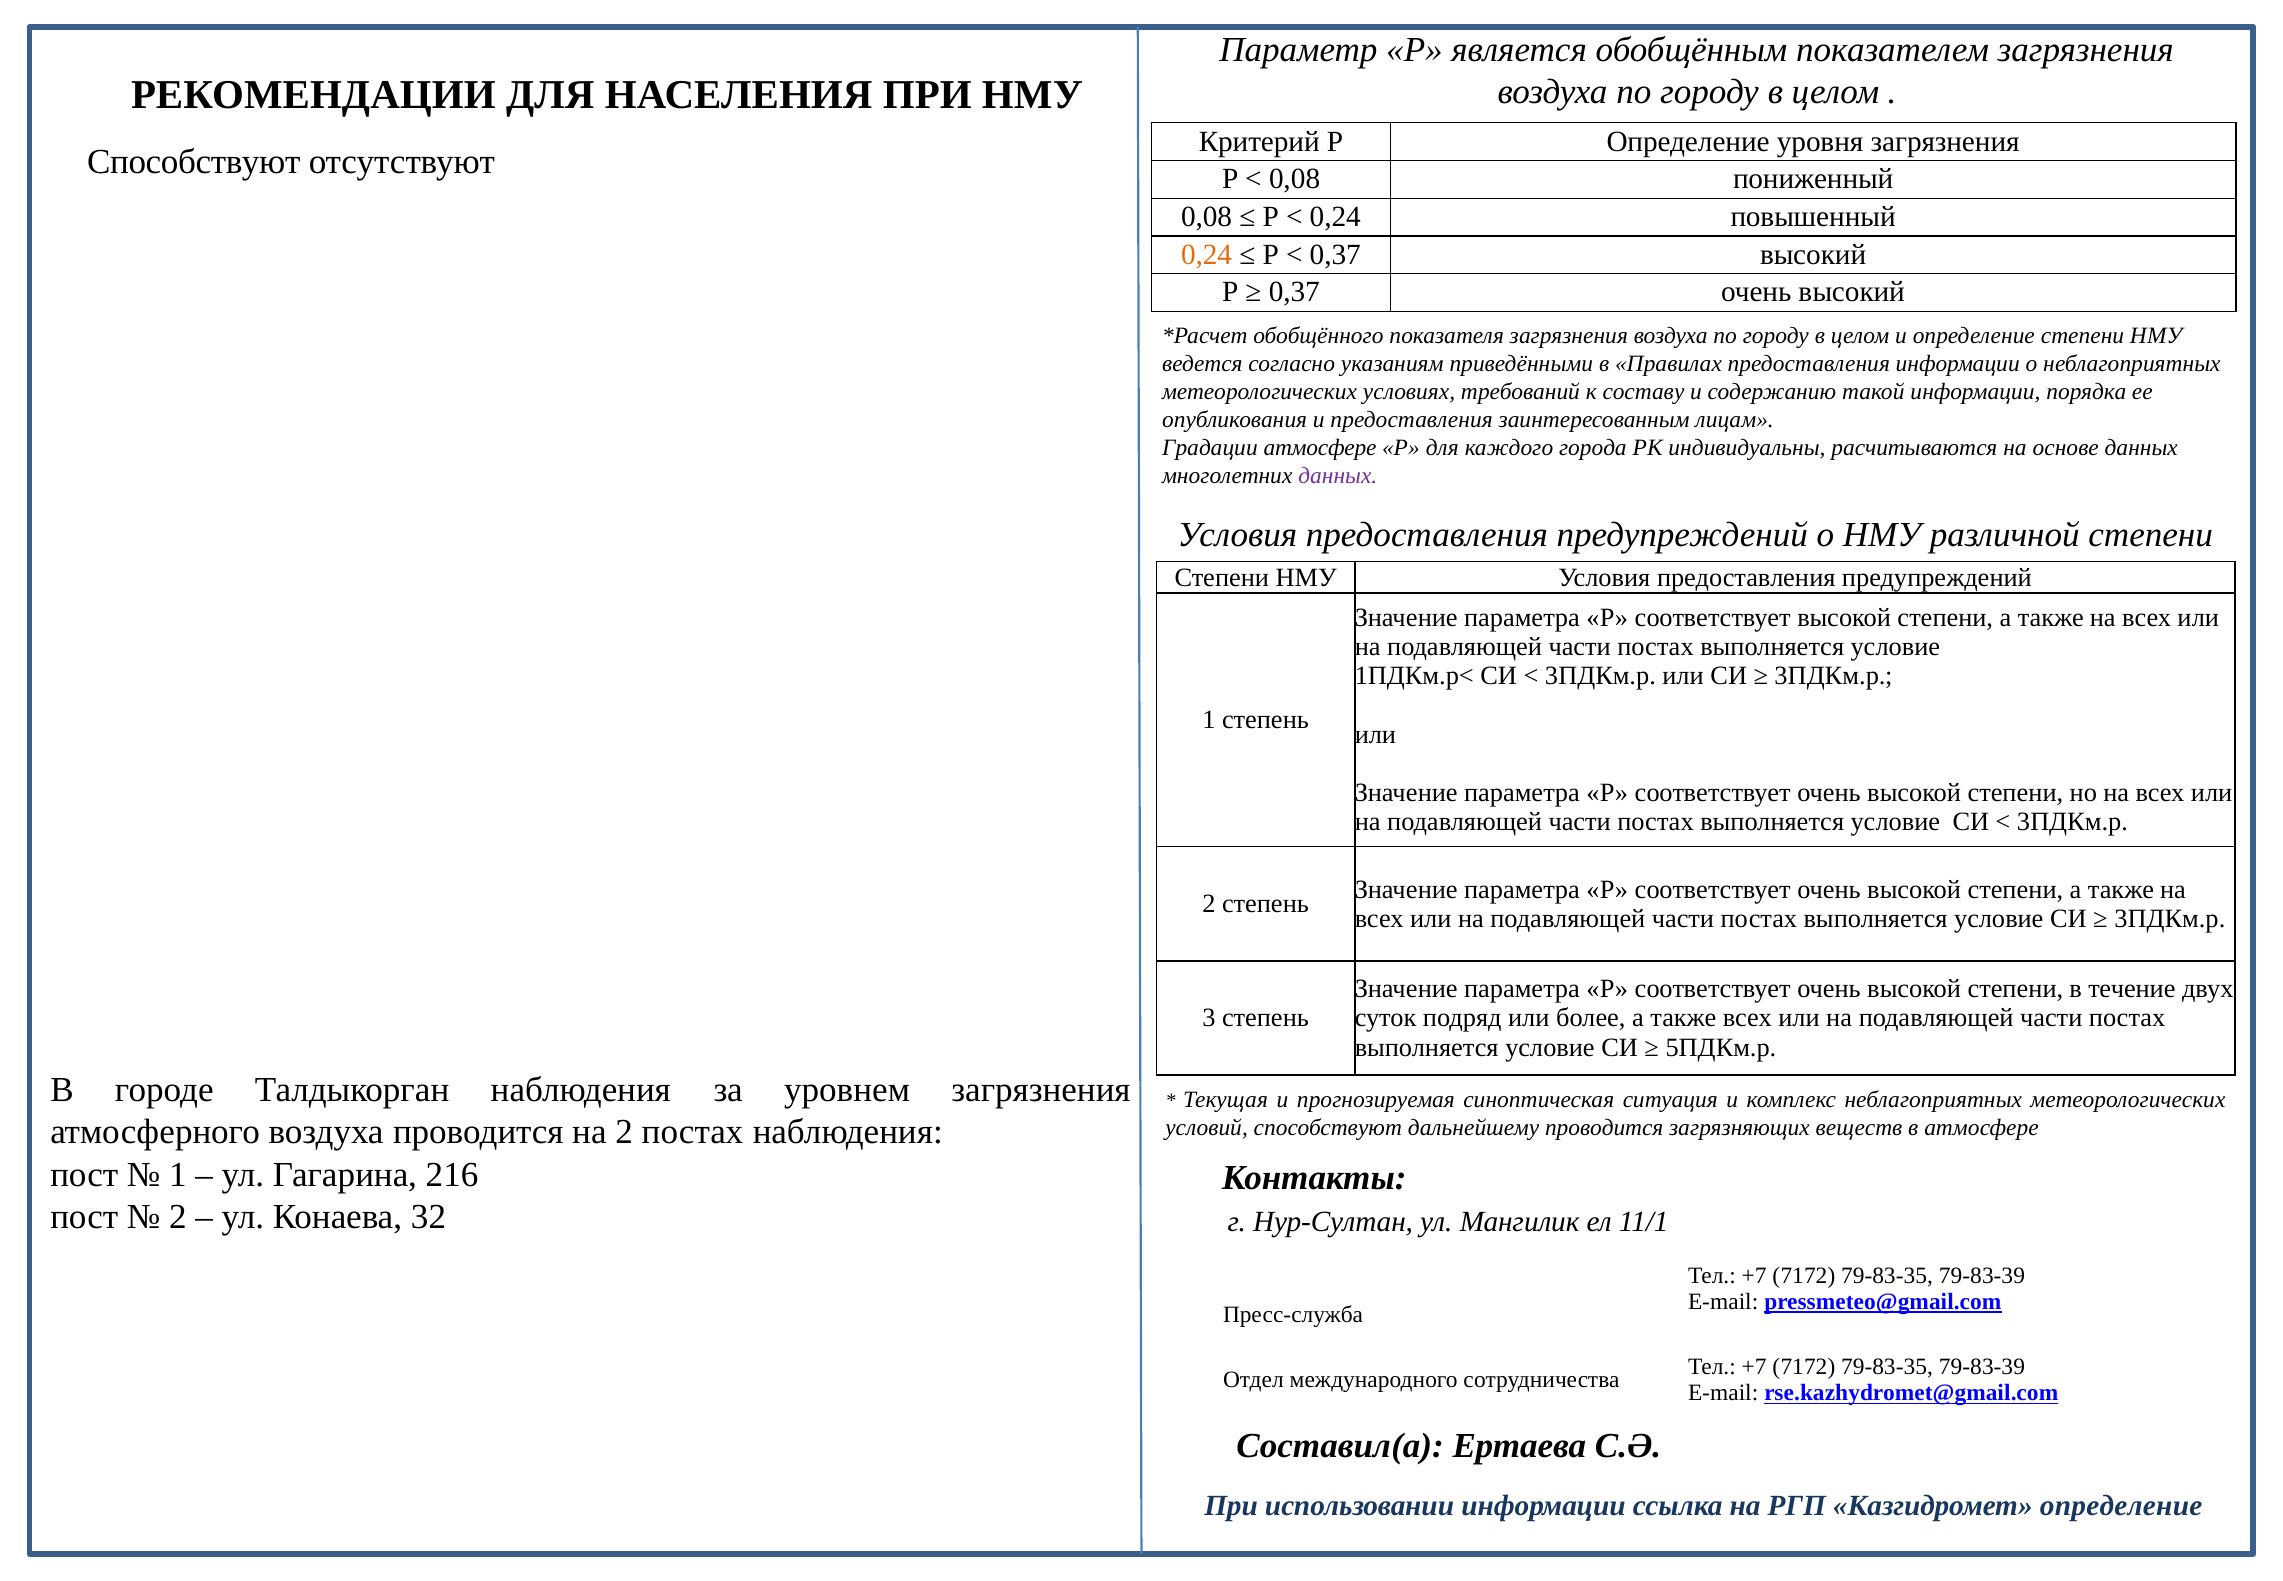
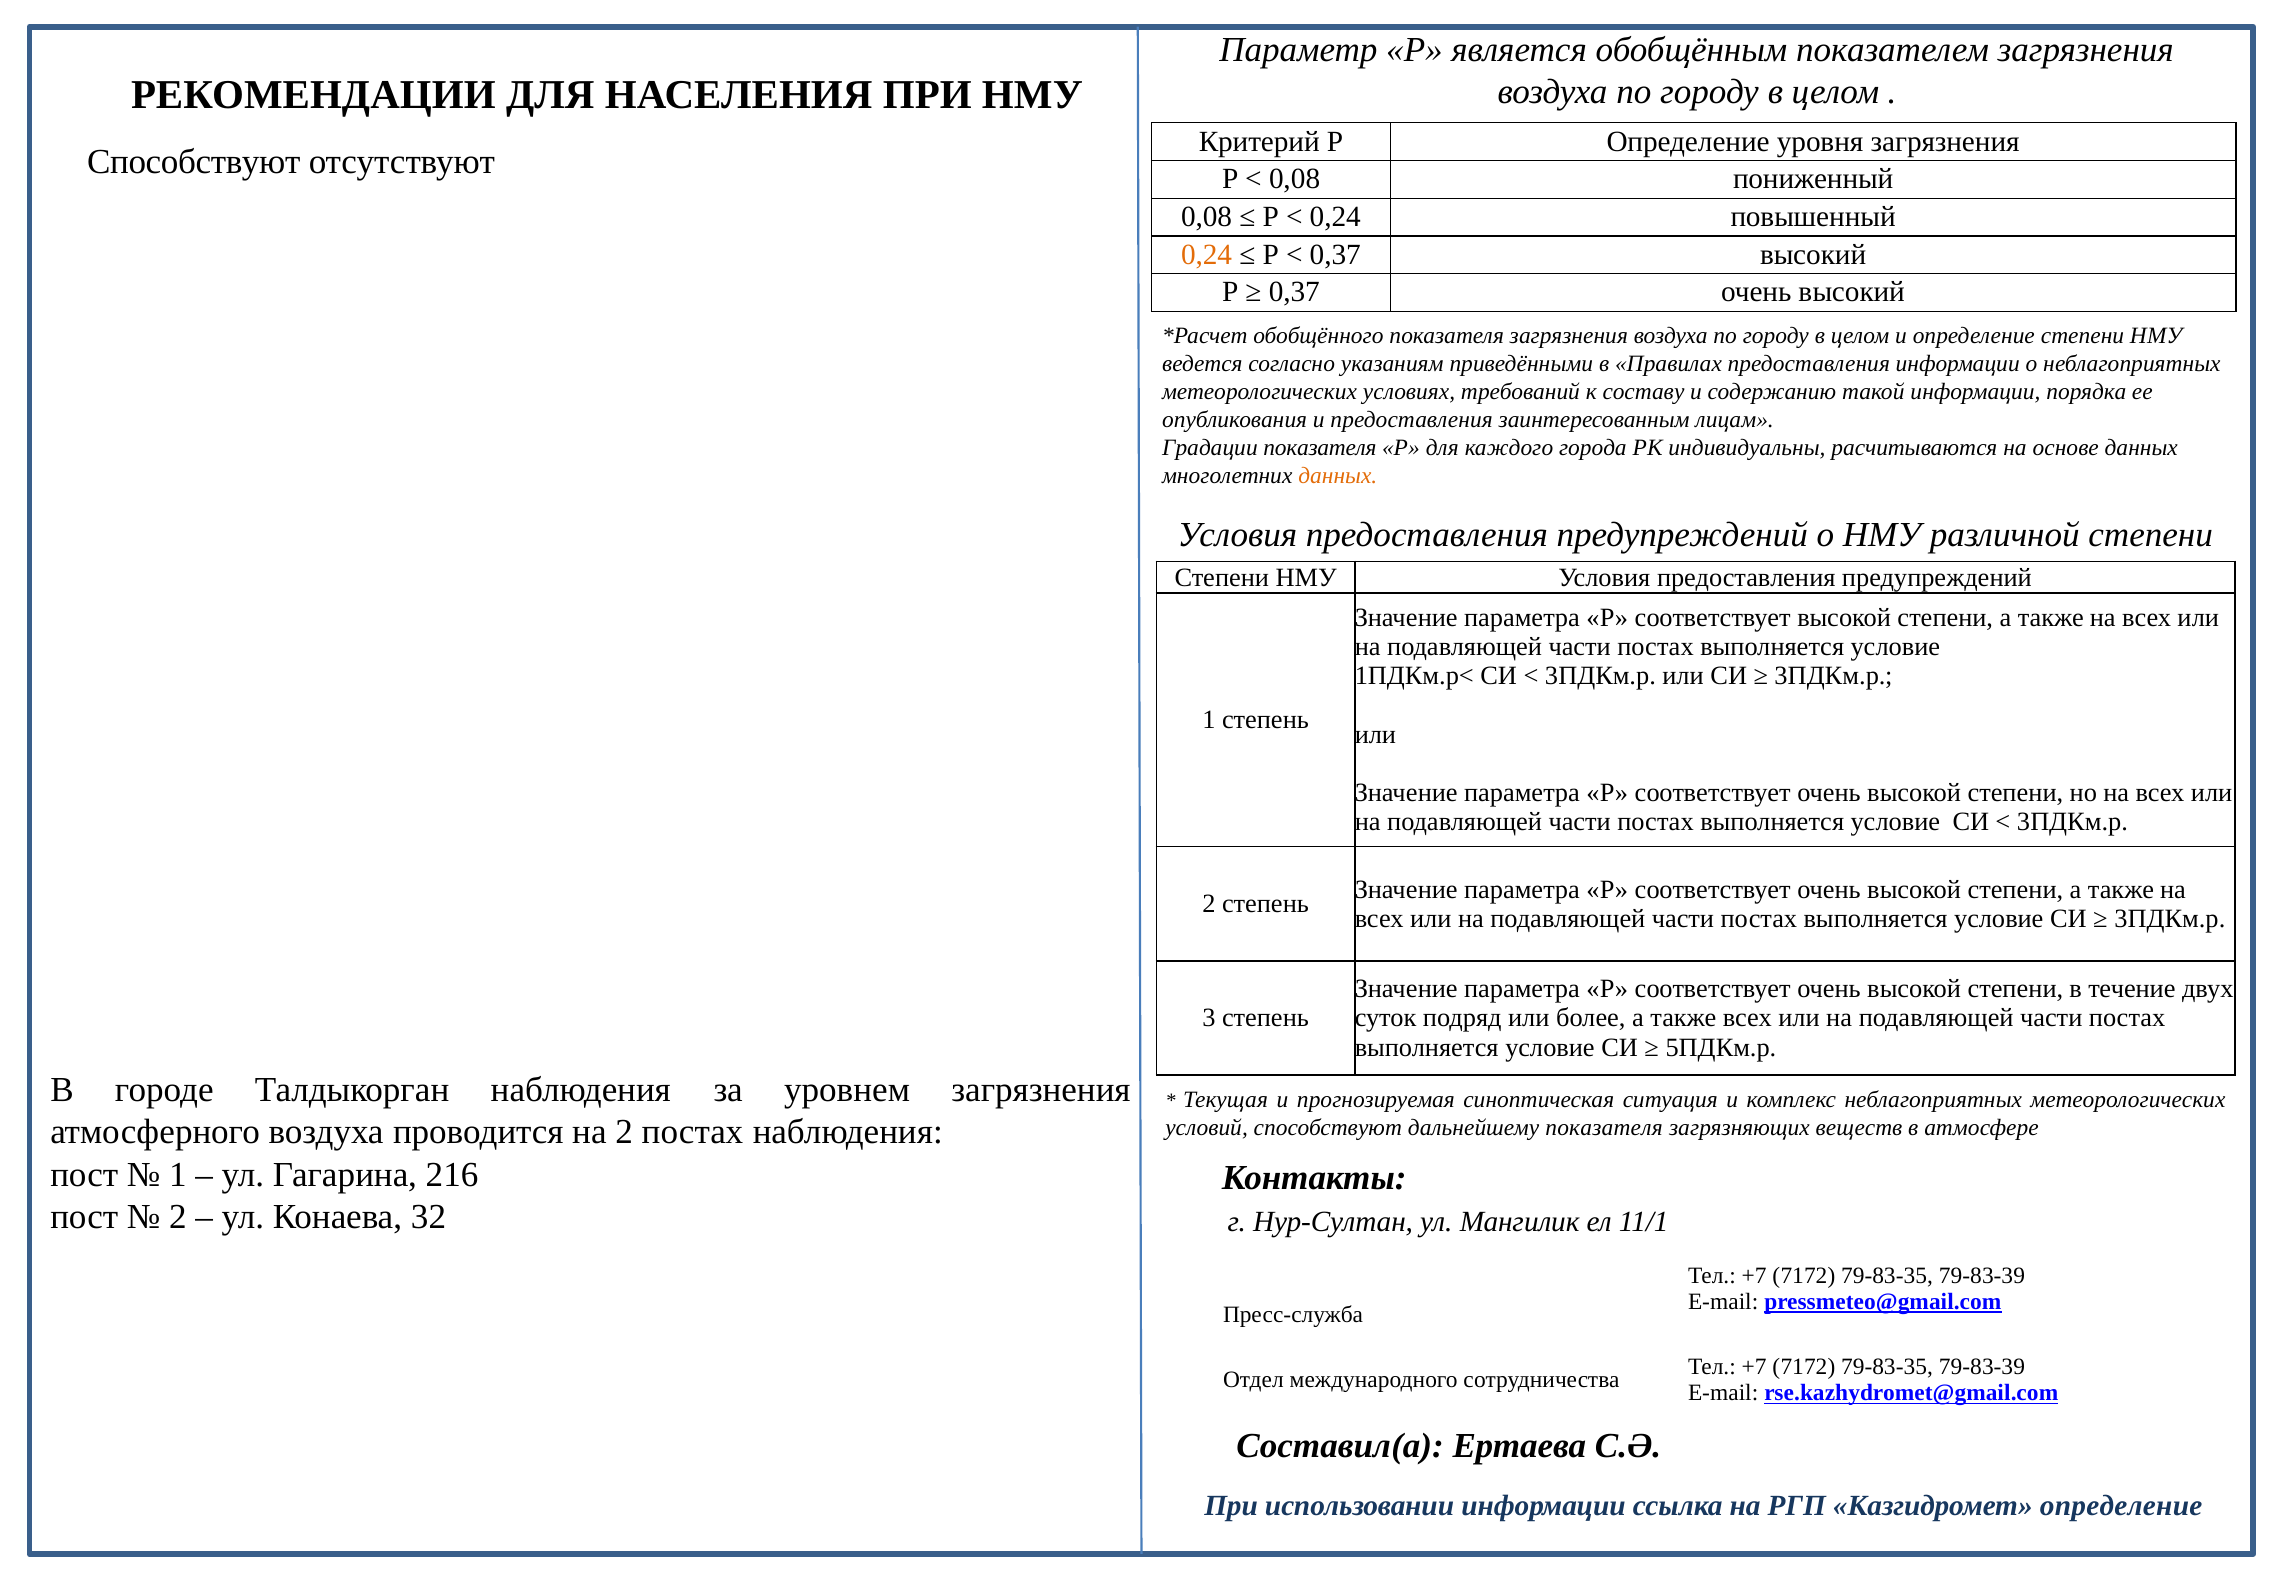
Градации атмосфере: атмосфере -> показателя (1320, 447)
данных colour: purple -> orange (1338, 475)
дальнейшему проводится: проводится -> показателя (1604, 1128)
